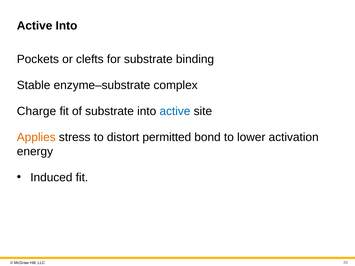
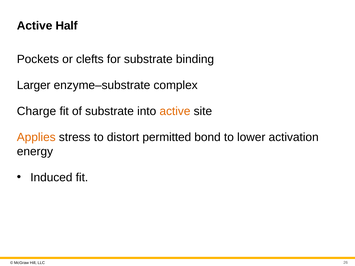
Active Into: Into -> Half (67, 26)
Stable: Stable -> Larger (34, 85)
active colour: blue -> orange (175, 111)
